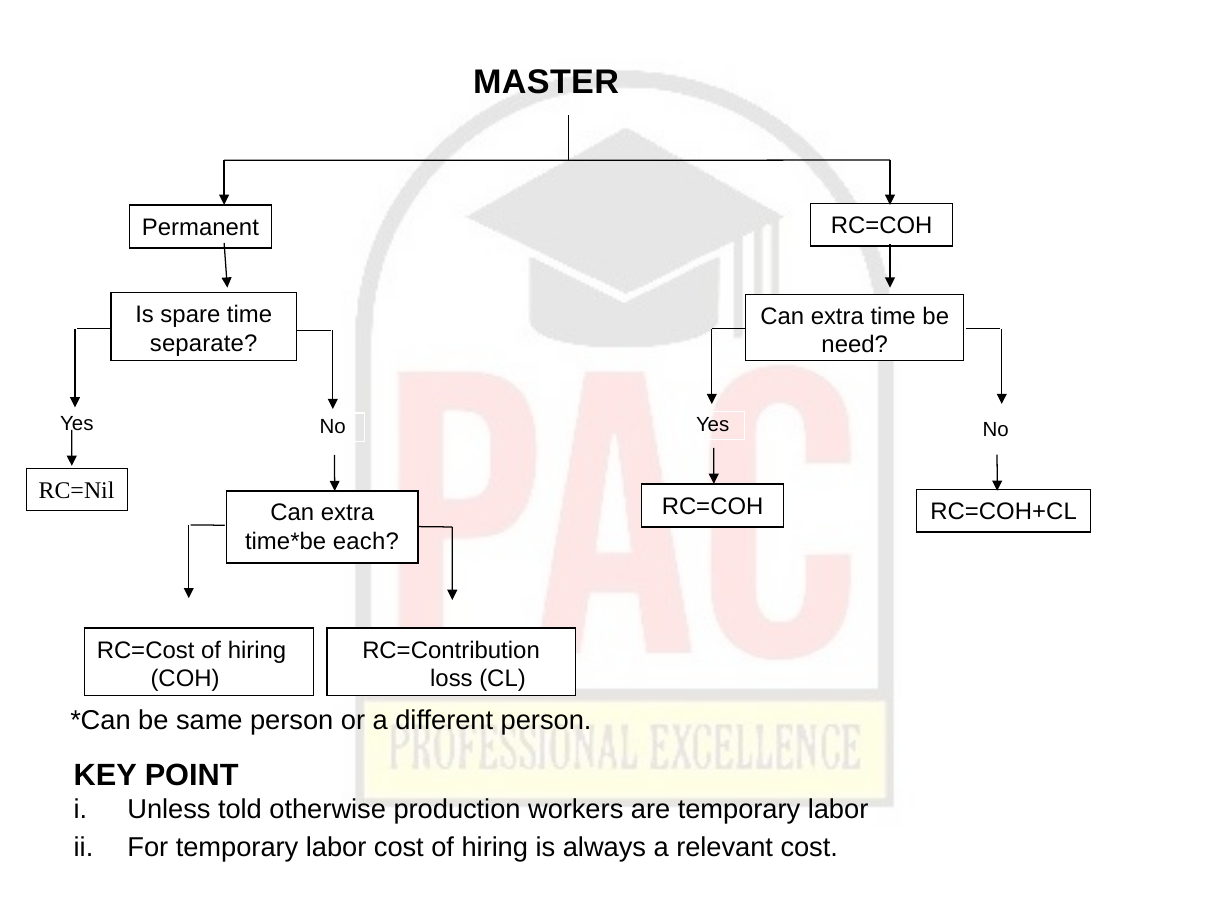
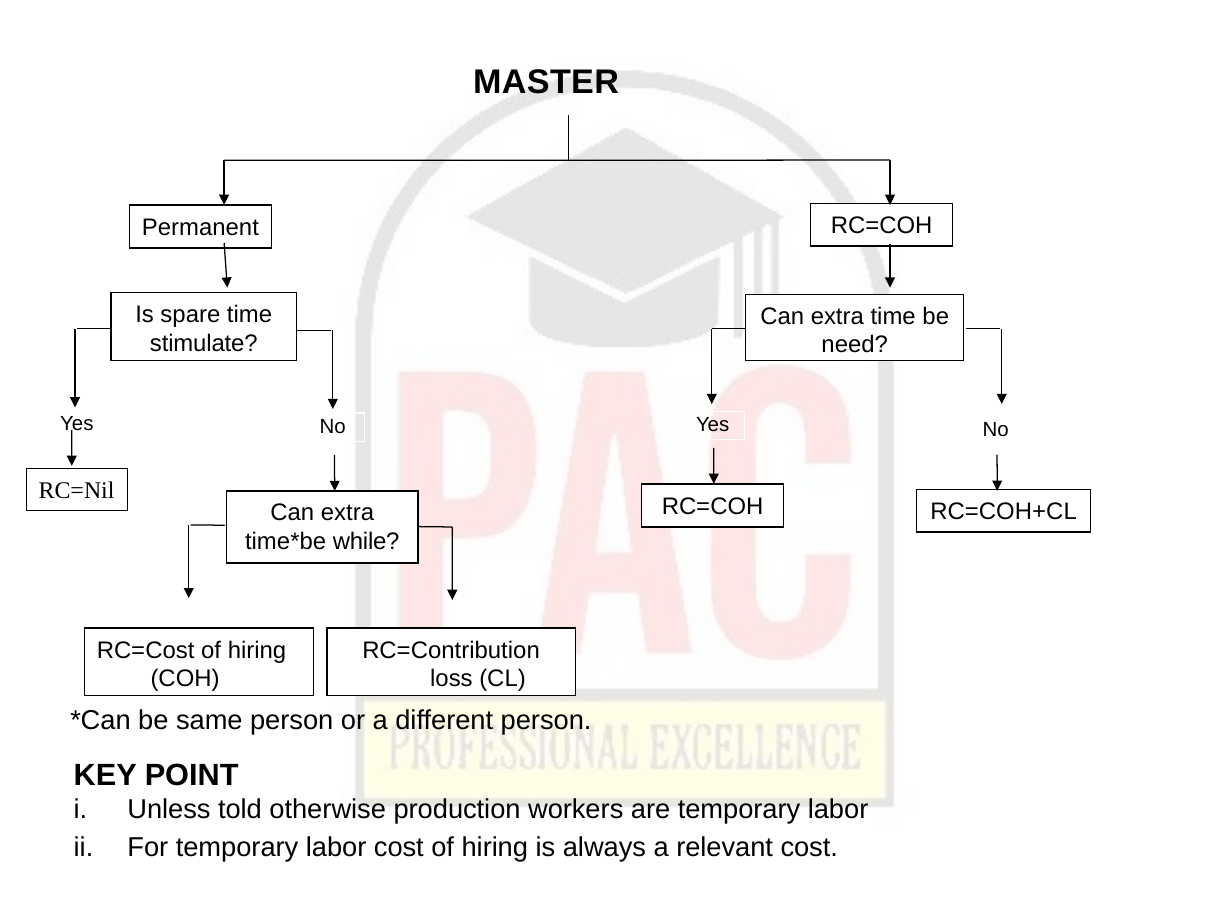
separate: separate -> stimulate (204, 344)
each: each -> while (366, 542)
